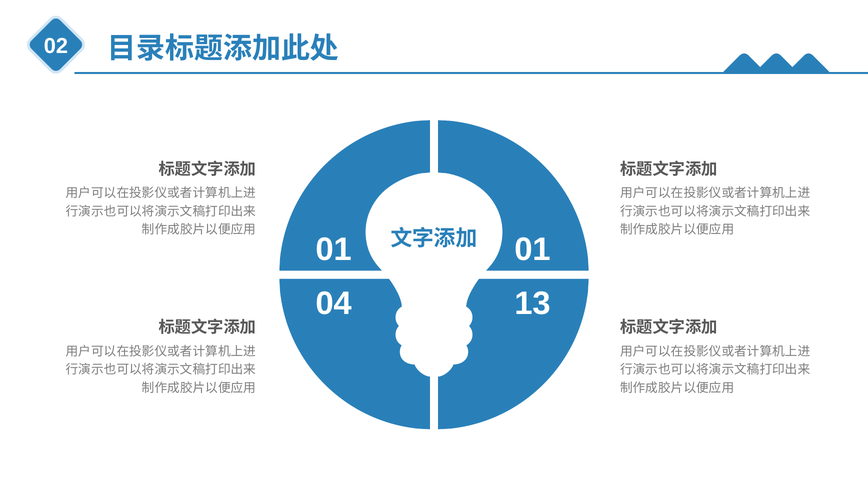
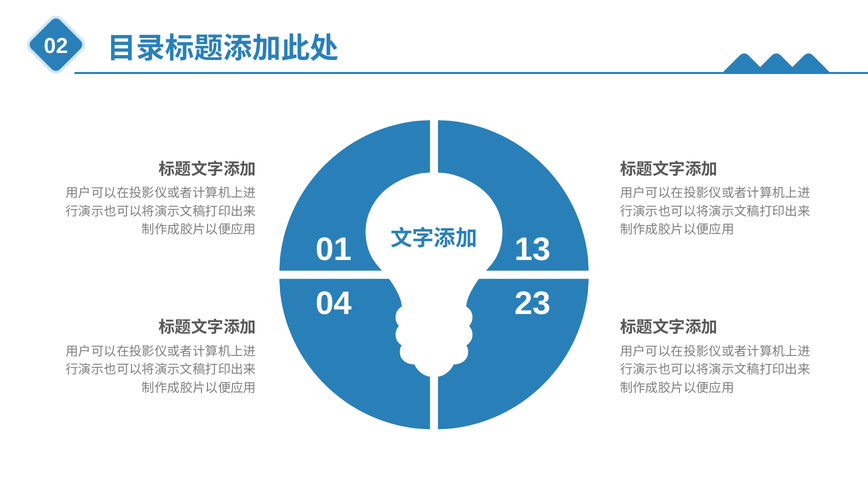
01 01: 01 -> 13 (532, 250)
13: 13 -> 23 (532, 304)
